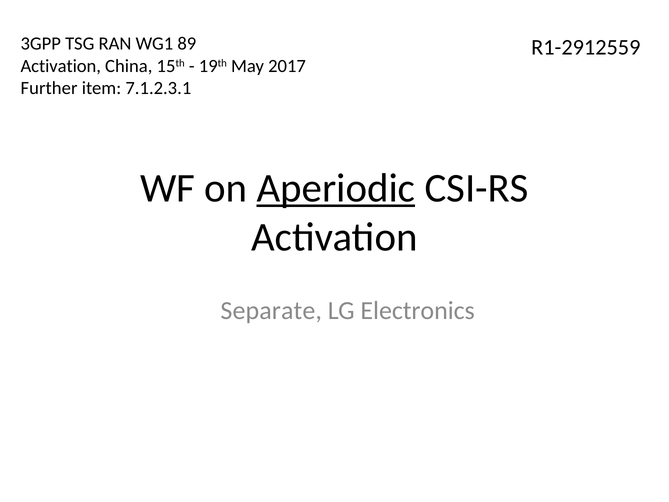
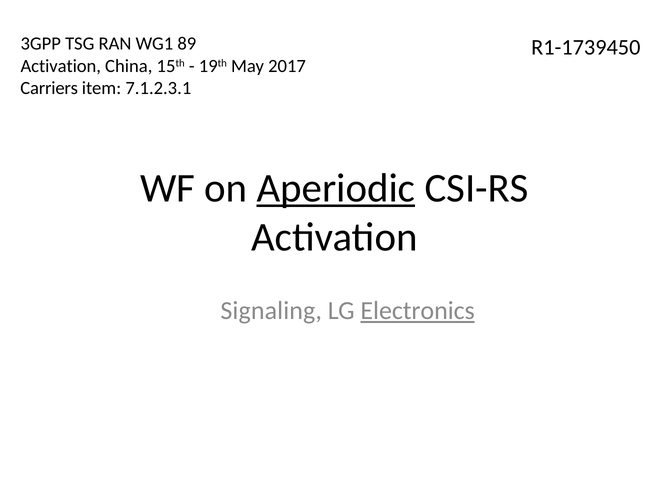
R1-2912559: R1-2912559 -> R1-1739450 (586, 47)
Further: Further -> Carriers (49, 88)
Separate: Separate -> Signaling (271, 311)
Electronics underline: none -> present (418, 311)
